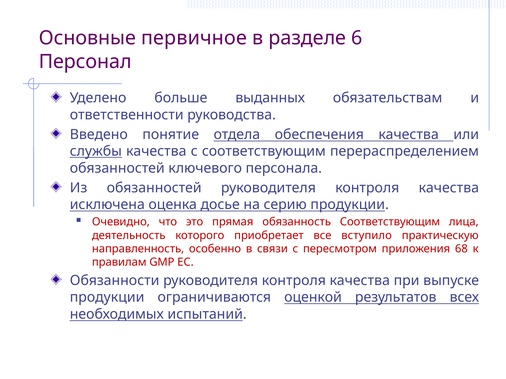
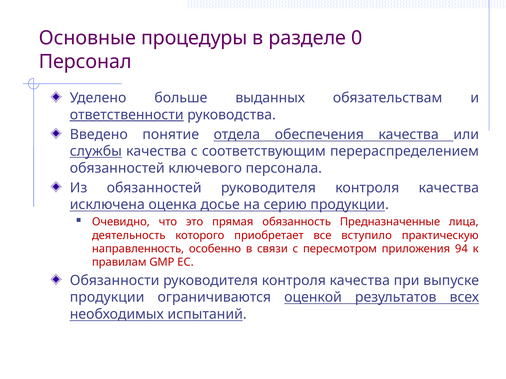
первичное: первичное -> процедуры (194, 38)
6: 6 -> 0 (357, 38)
ответственности underline: none -> present (127, 115)
обязанность Соответствующим: Соответствующим -> Предназначенные (390, 222)
68: 68 -> 94 (461, 249)
